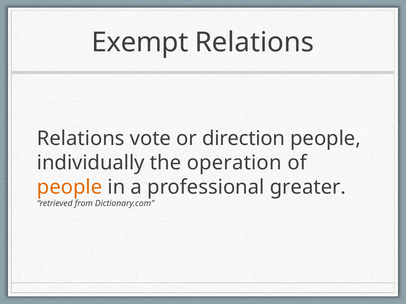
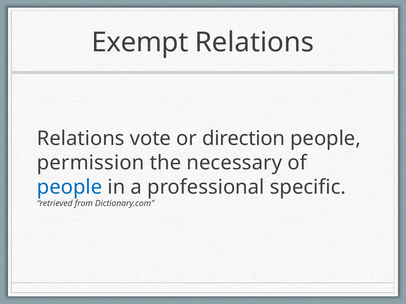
individually: individually -> permission (91, 163)
operation: operation -> necessary (234, 163)
people colour: orange -> blue (70, 187)
greater: greater -> specific (308, 187)
